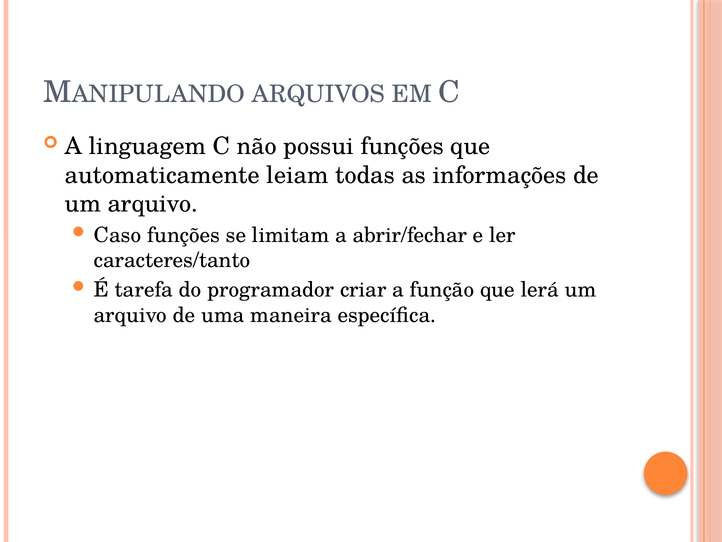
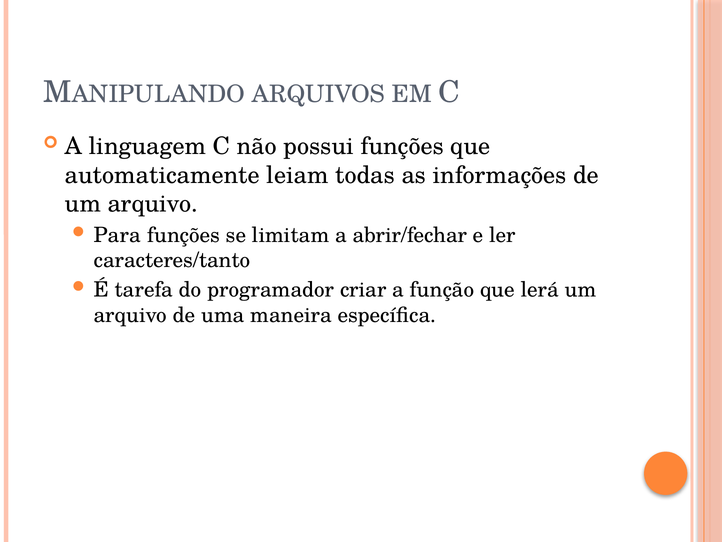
Caso: Caso -> Para (117, 235)
